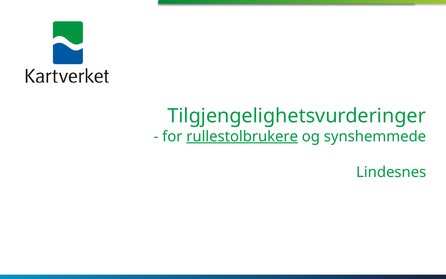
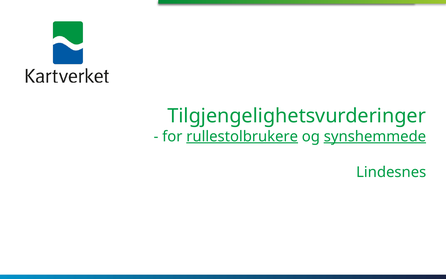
synshemmede underline: none -> present (375, 136)
